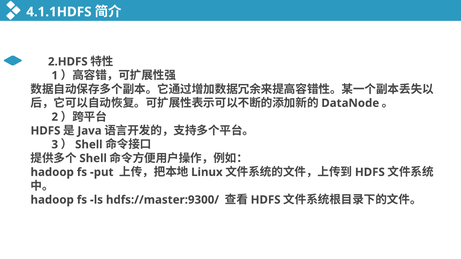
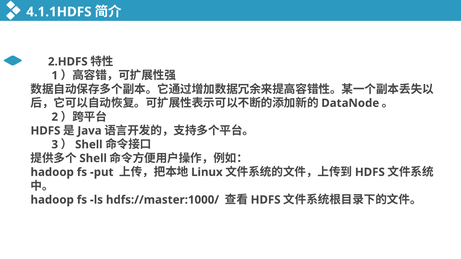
hdfs://master:9300/: hdfs://master:9300/ -> hdfs://master:1000/ (163, 200)
